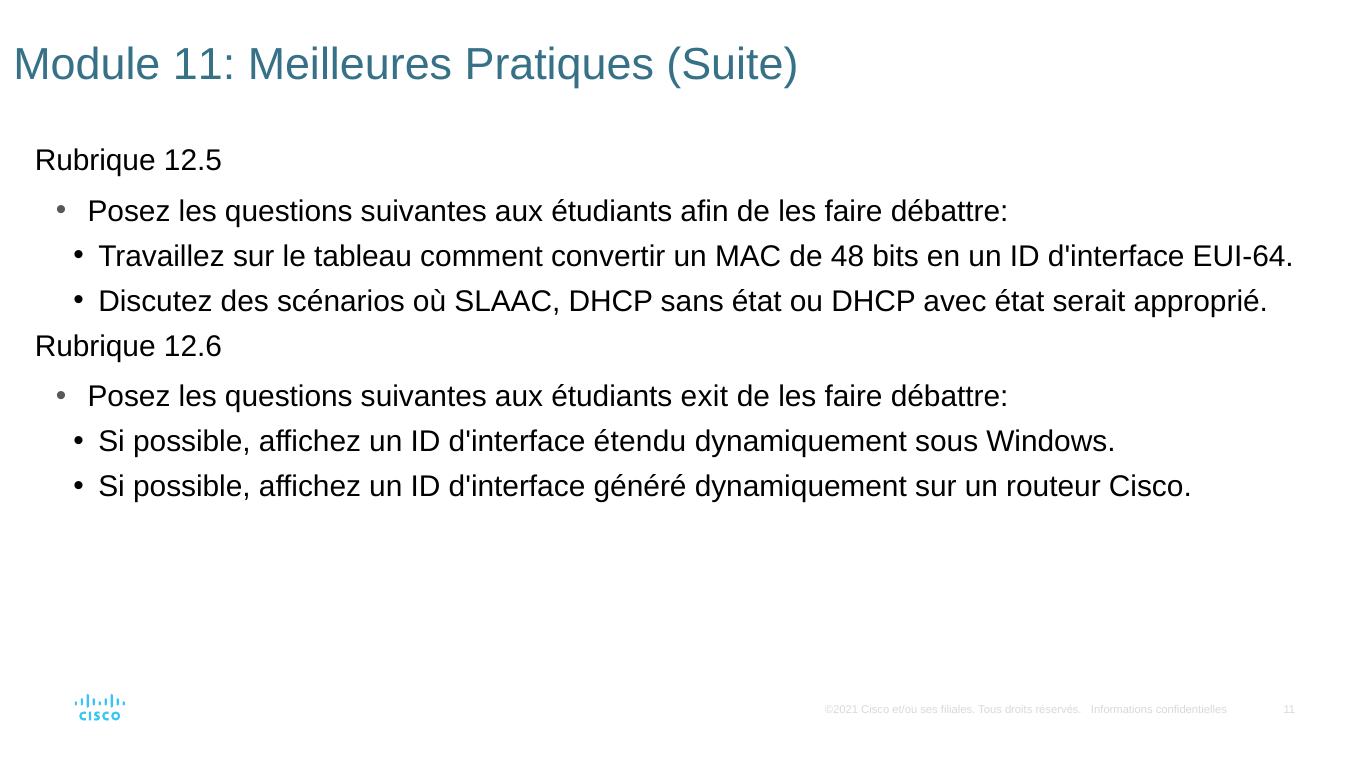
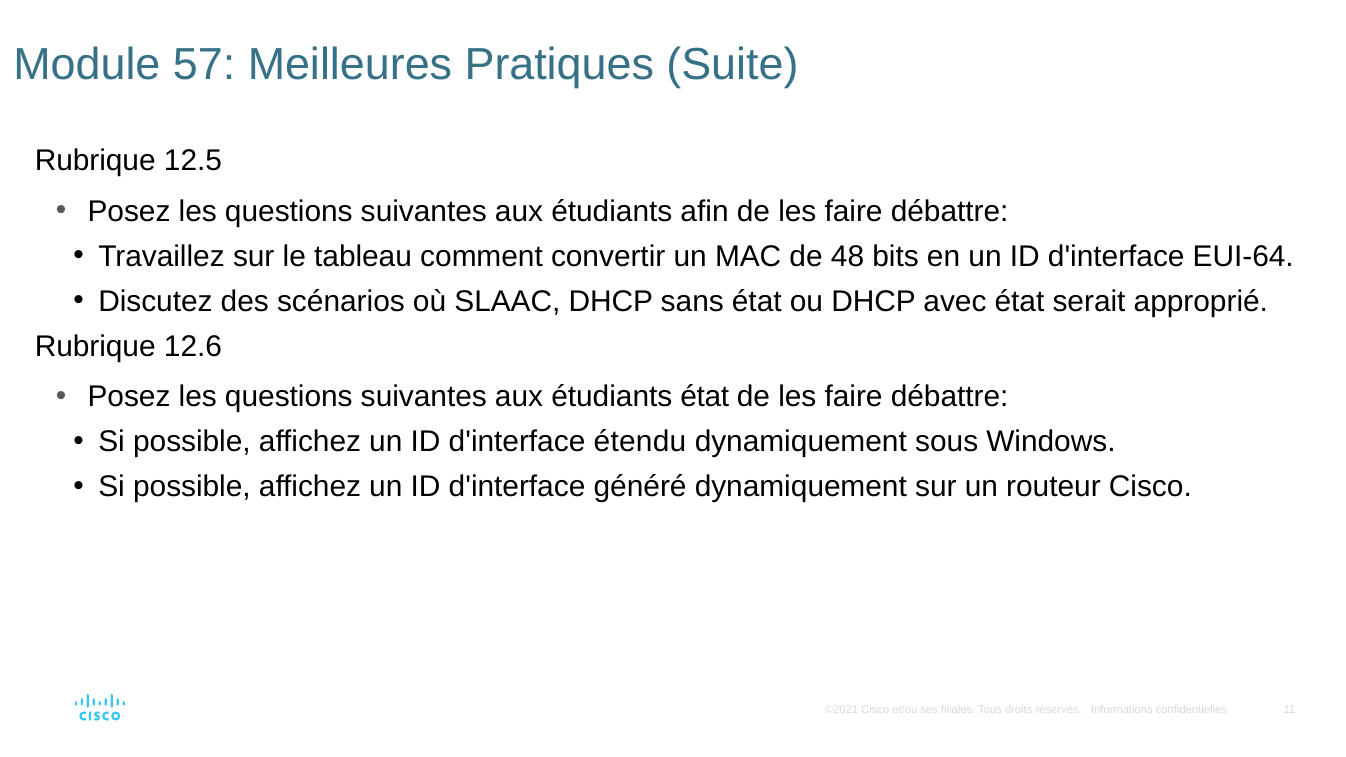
Module 11: 11 -> 57 (204, 65)
étudiants exit: exit -> état (705, 397)
